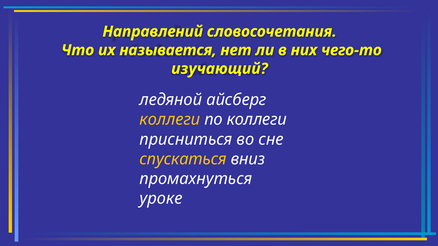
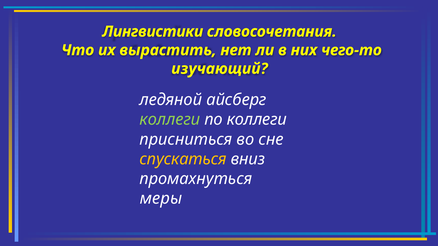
Направлений: Направлений -> Лингвистики (153, 32)
называется: называется -> вырастить (168, 50)
коллеги colour: yellow -> light green (170, 120)
уроке: уроке -> меры (161, 199)
